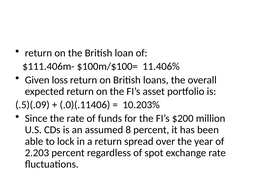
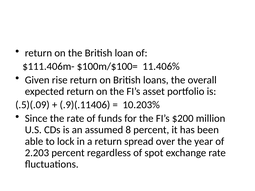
loss: loss -> rise (60, 80)
.0)(.11406: .0)(.11406 -> .9)(.11406 (85, 105)
